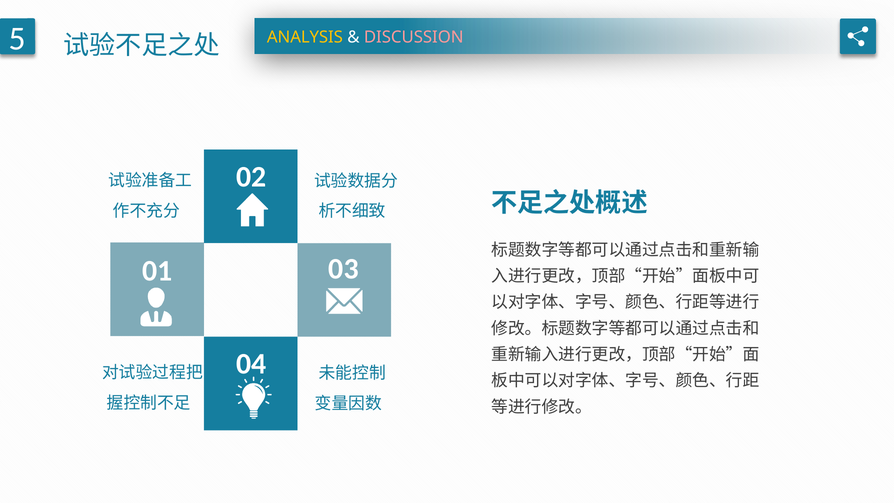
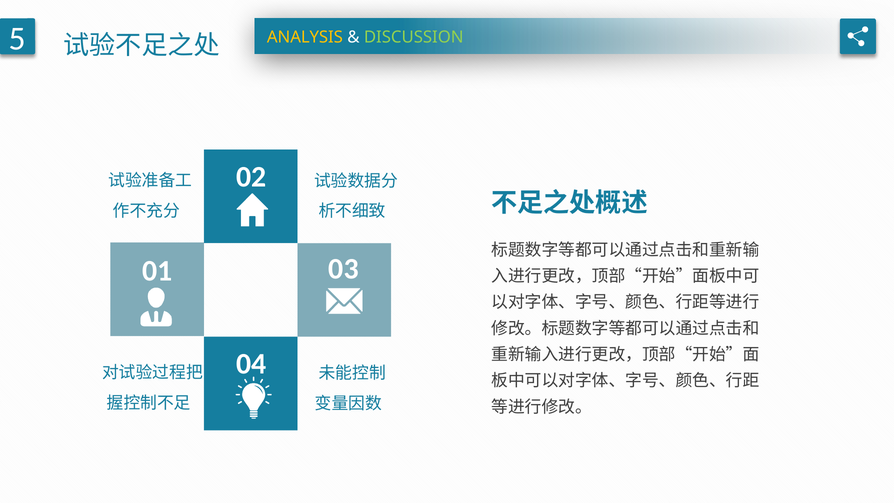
DISCUSSION colour: pink -> light green (414, 37)
